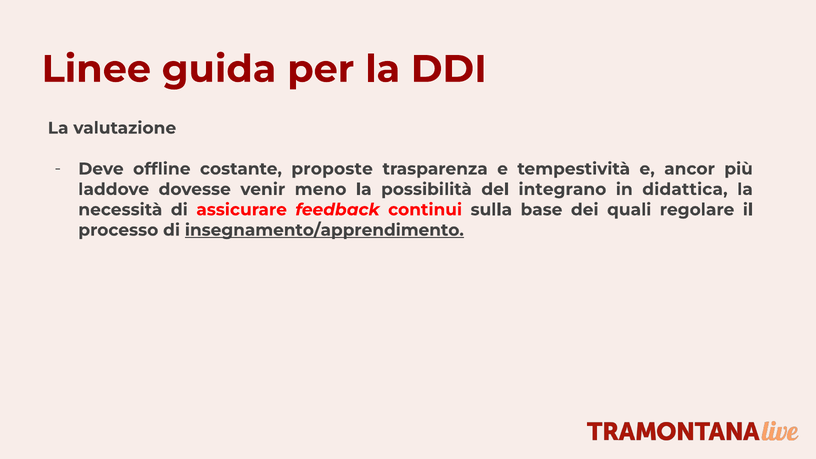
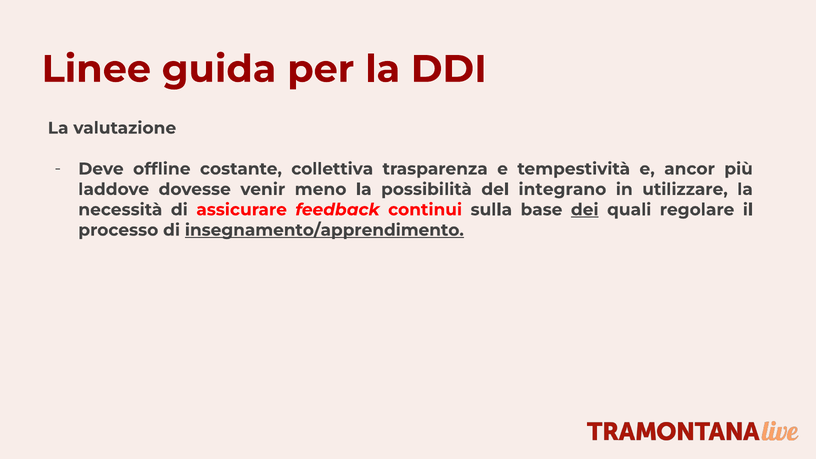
proposte: proposte -> collettiva (332, 169)
didattica: didattica -> utilizzare (685, 189)
dei underline: none -> present (585, 210)
